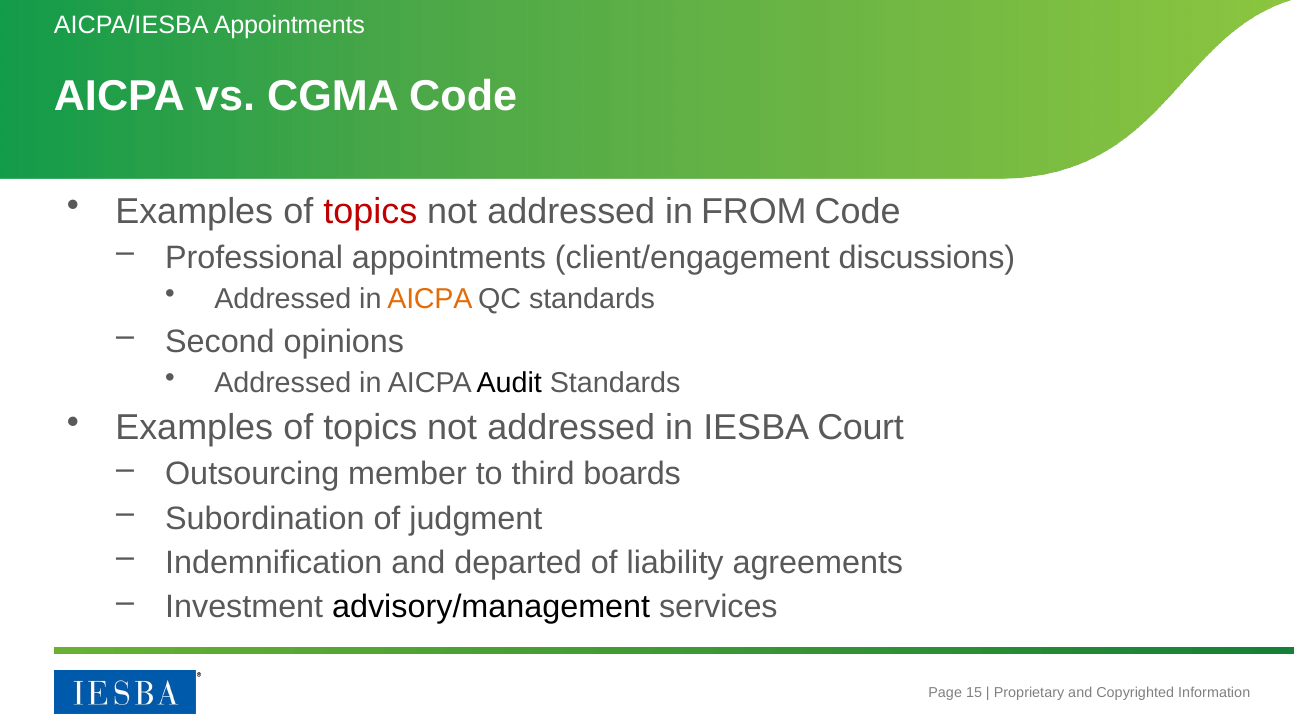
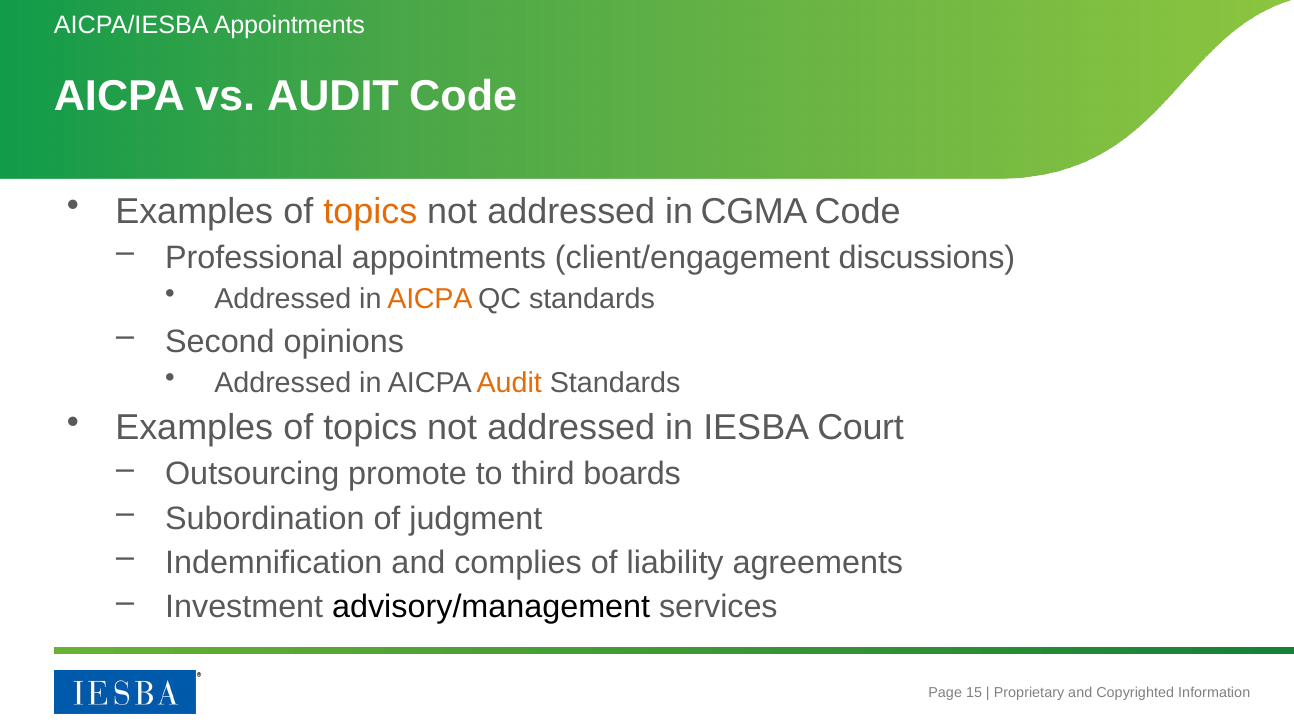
vs CGMA: CGMA -> AUDIT (333, 96)
topics colour: red -> orange (370, 211)
in FROM: FROM -> CGMA (754, 211)
Audit colour: black -> orange (509, 383)
member: member -> promote (408, 474)
departed: departed -> complies (518, 563)
